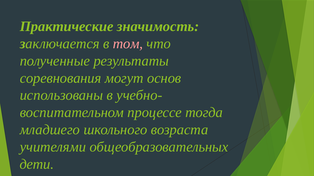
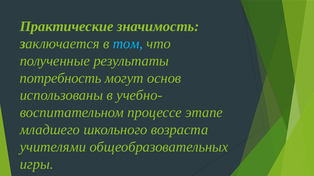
том colour: pink -> light blue (128, 44)
соревнования: соревнования -> потребность (61, 78)
тогда: тогда -> этапе (204, 113)
дети: дети -> игры (37, 165)
